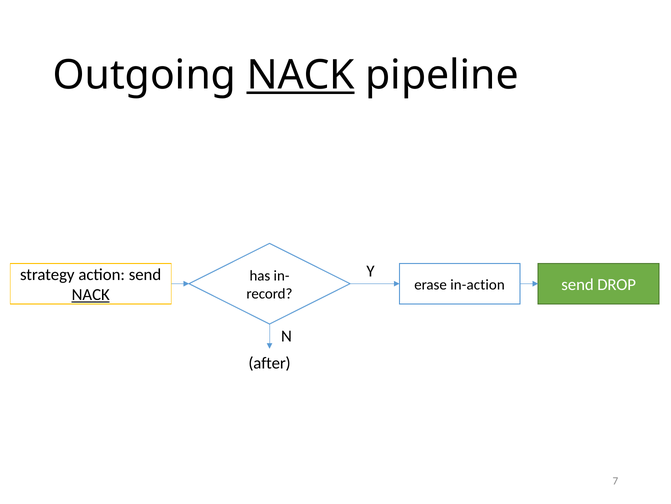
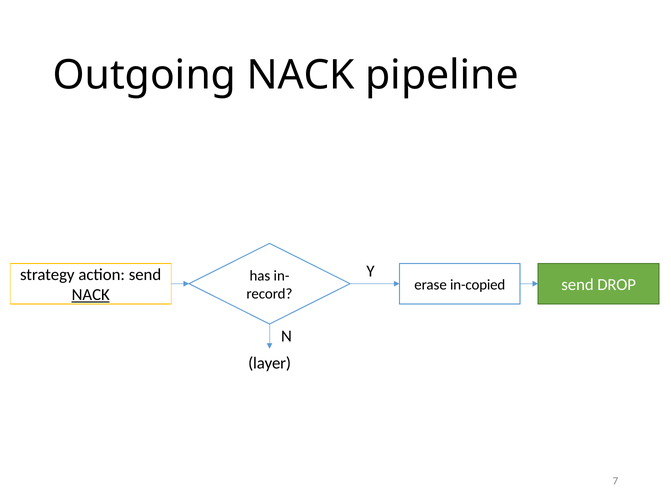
NACK underline: present -> none (301, 75)
in-action: in-action -> in-copied (478, 284)
after: after -> layer (270, 363)
